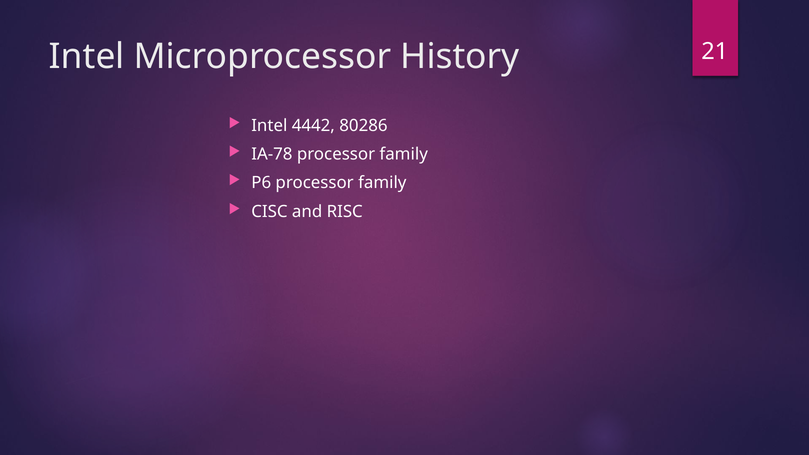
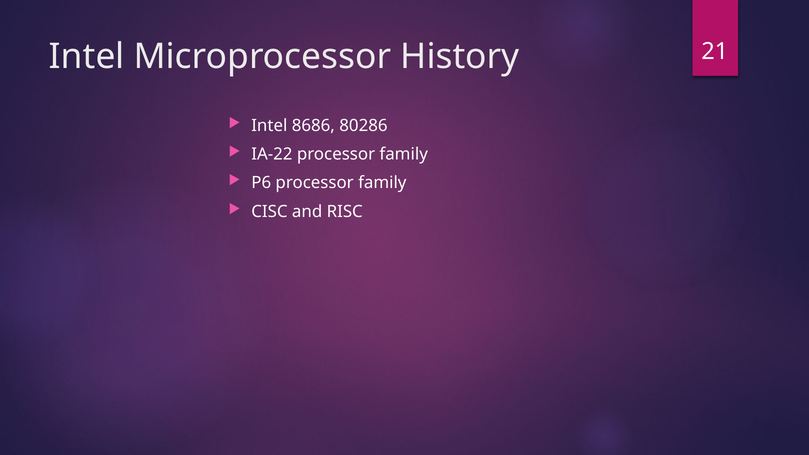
4442: 4442 -> 8686 (313, 126)
IA-78: IA-78 -> IA-22 (272, 154)
